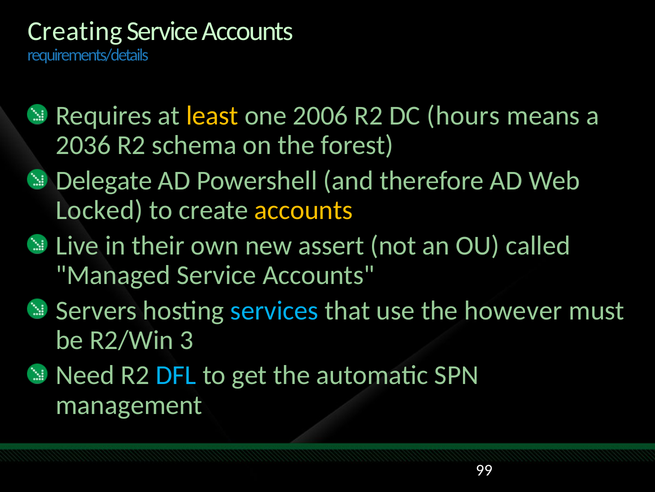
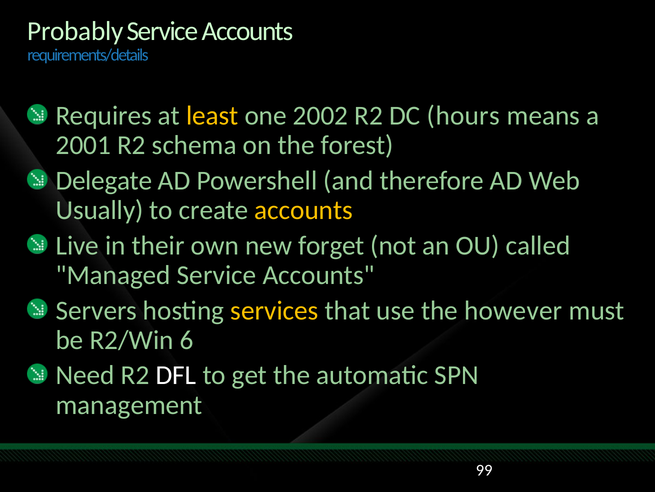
Creating: Creating -> Probably (75, 31)
2006: 2006 -> 2002 (321, 116)
2036: 2036 -> 2001 (83, 145)
Locked: Locked -> Usually (100, 210)
assert: assert -> forget (331, 245)
services colour: light blue -> yellow (275, 310)
3: 3 -> 6 (187, 340)
DFL colour: light blue -> white (176, 375)
